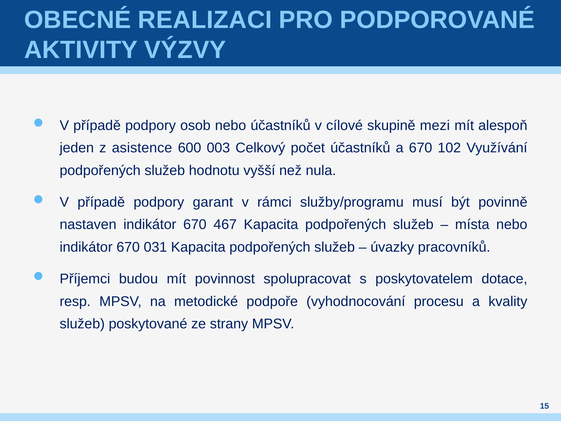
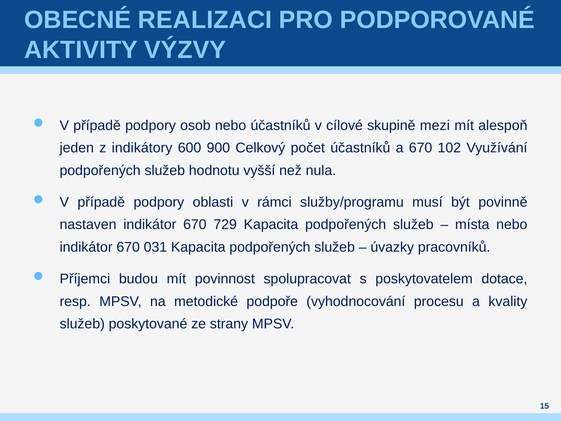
asistence: asistence -> indikátory (142, 148)
003: 003 -> 900 (218, 148)
garant: garant -> oblasti (213, 202)
467: 467 -> 729 (225, 225)
